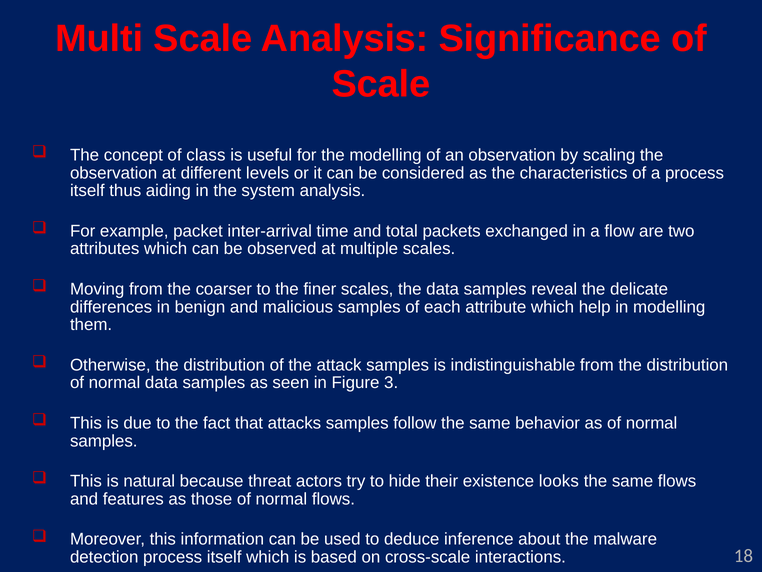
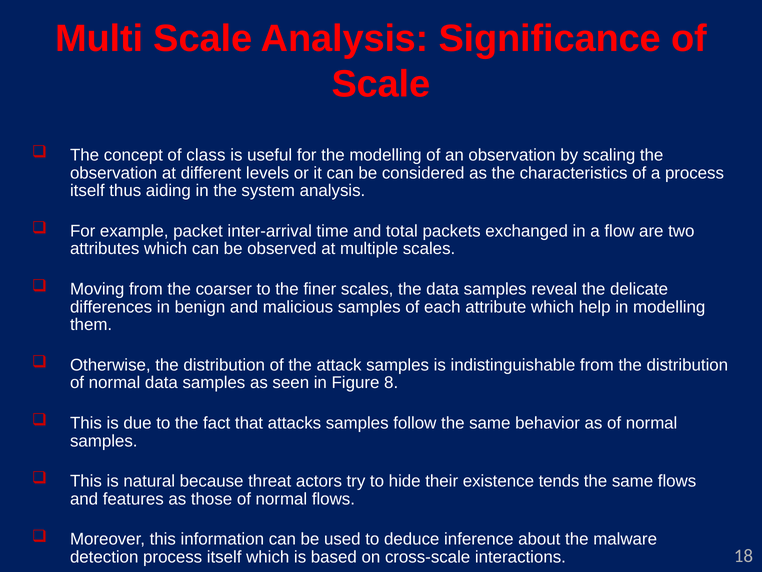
3: 3 -> 8 (391, 383)
looks: looks -> tends (559, 481)
